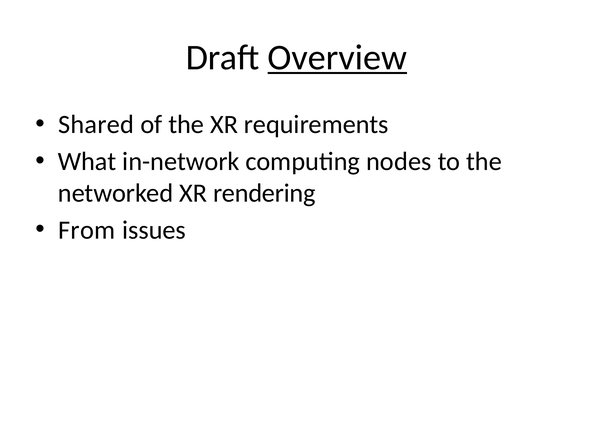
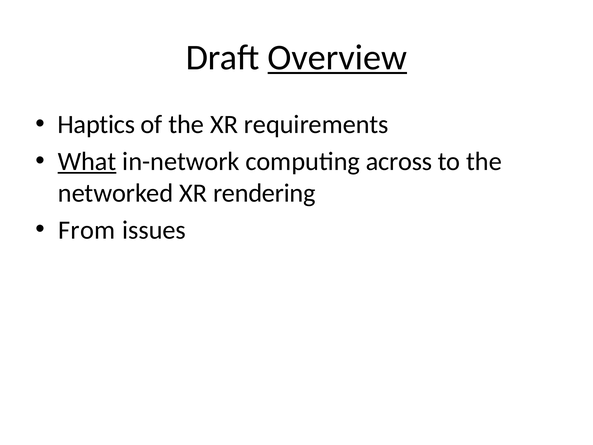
Shared: Shared -> Haptics (96, 124)
What underline: none -> present (87, 161)
nodes: nodes -> across (399, 161)
